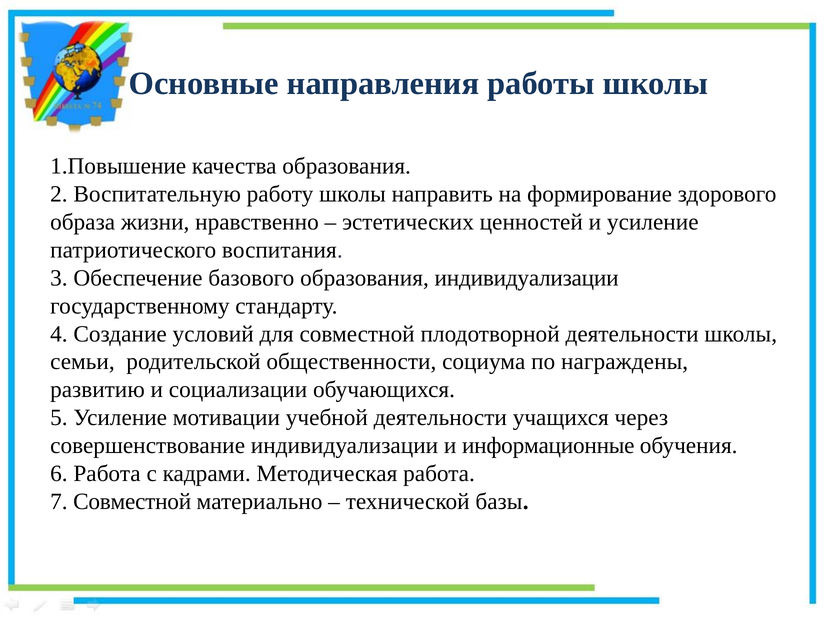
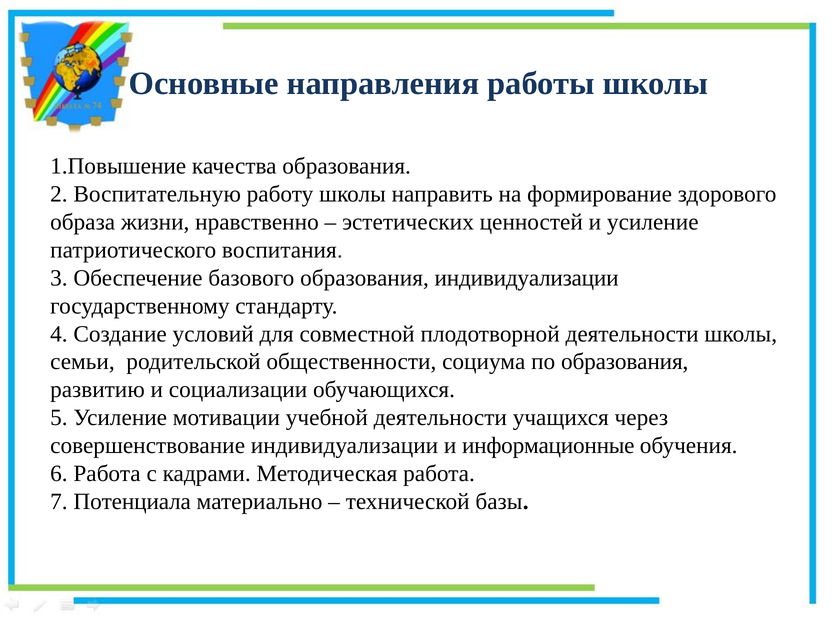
по награждены: награждены -> образования (625, 362)
7 Совместной: Совместной -> Потенциала (132, 501)
